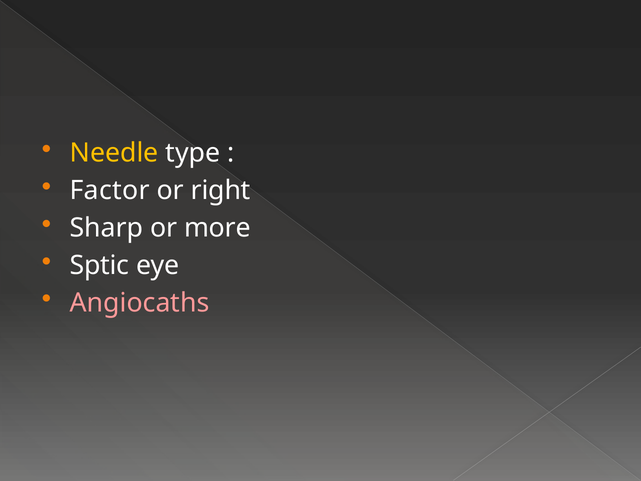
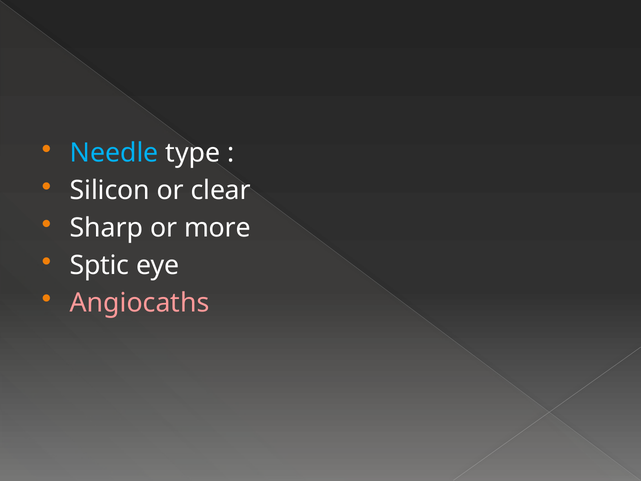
Needle colour: yellow -> light blue (114, 153)
Factor: Factor -> Silicon (110, 190)
right: right -> clear (221, 190)
